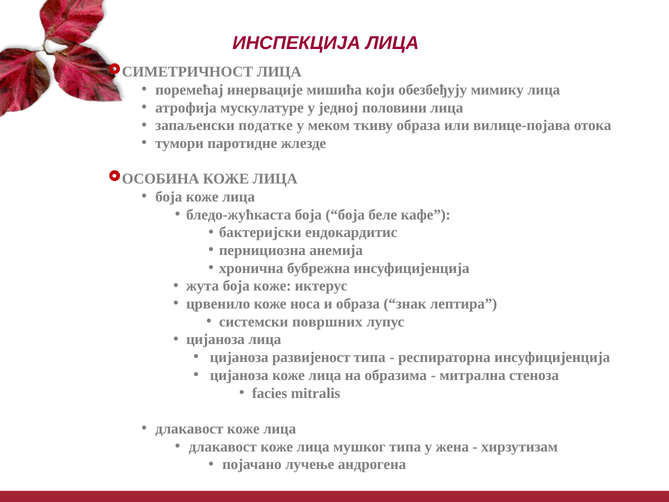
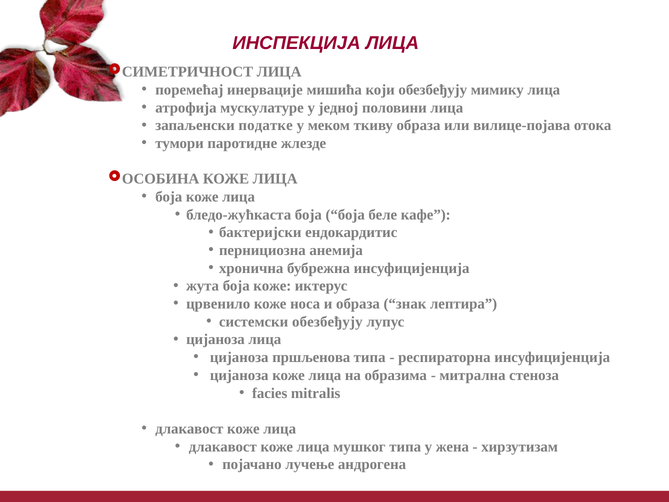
системски површних: површних -> обезбеђују (327, 322)
развијеност: развијеност -> пршљенова (311, 357)
